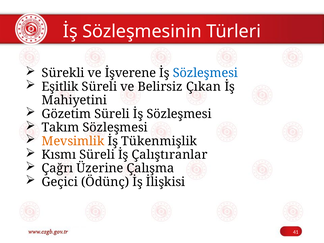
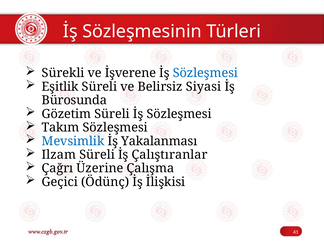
Çıkan: Çıkan -> Siyasi (204, 87)
Mahiyetini: Mahiyetini -> Bürosunda (74, 100)
Mevsimlik colour: orange -> blue (73, 141)
Tükenmişlik: Tükenmişlik -> Yakalanması (159, 141)
Kısmı: Kısmı -> Ilzam (59, 155)
